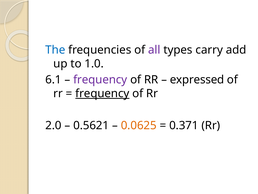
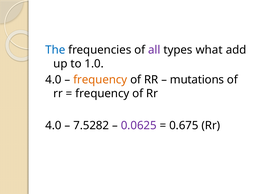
carry: carry -> what (209, 50)
6.1: 6.1 -> 4.0 (53, 79)
frequency colour: purple -> orange (100, 79)
expressed: expressed -> mutations (197, 79)
frequency underline: present -> none (102, 93)
2.0: 2.0 -> 4.0 (53, 125)
0.5621: 0.5621 -> 7.5282 (91, 125)
0.0625 colour: orange -> purple (139, 125)
0.371: 0.371 -> 0.675 (184, 125)
